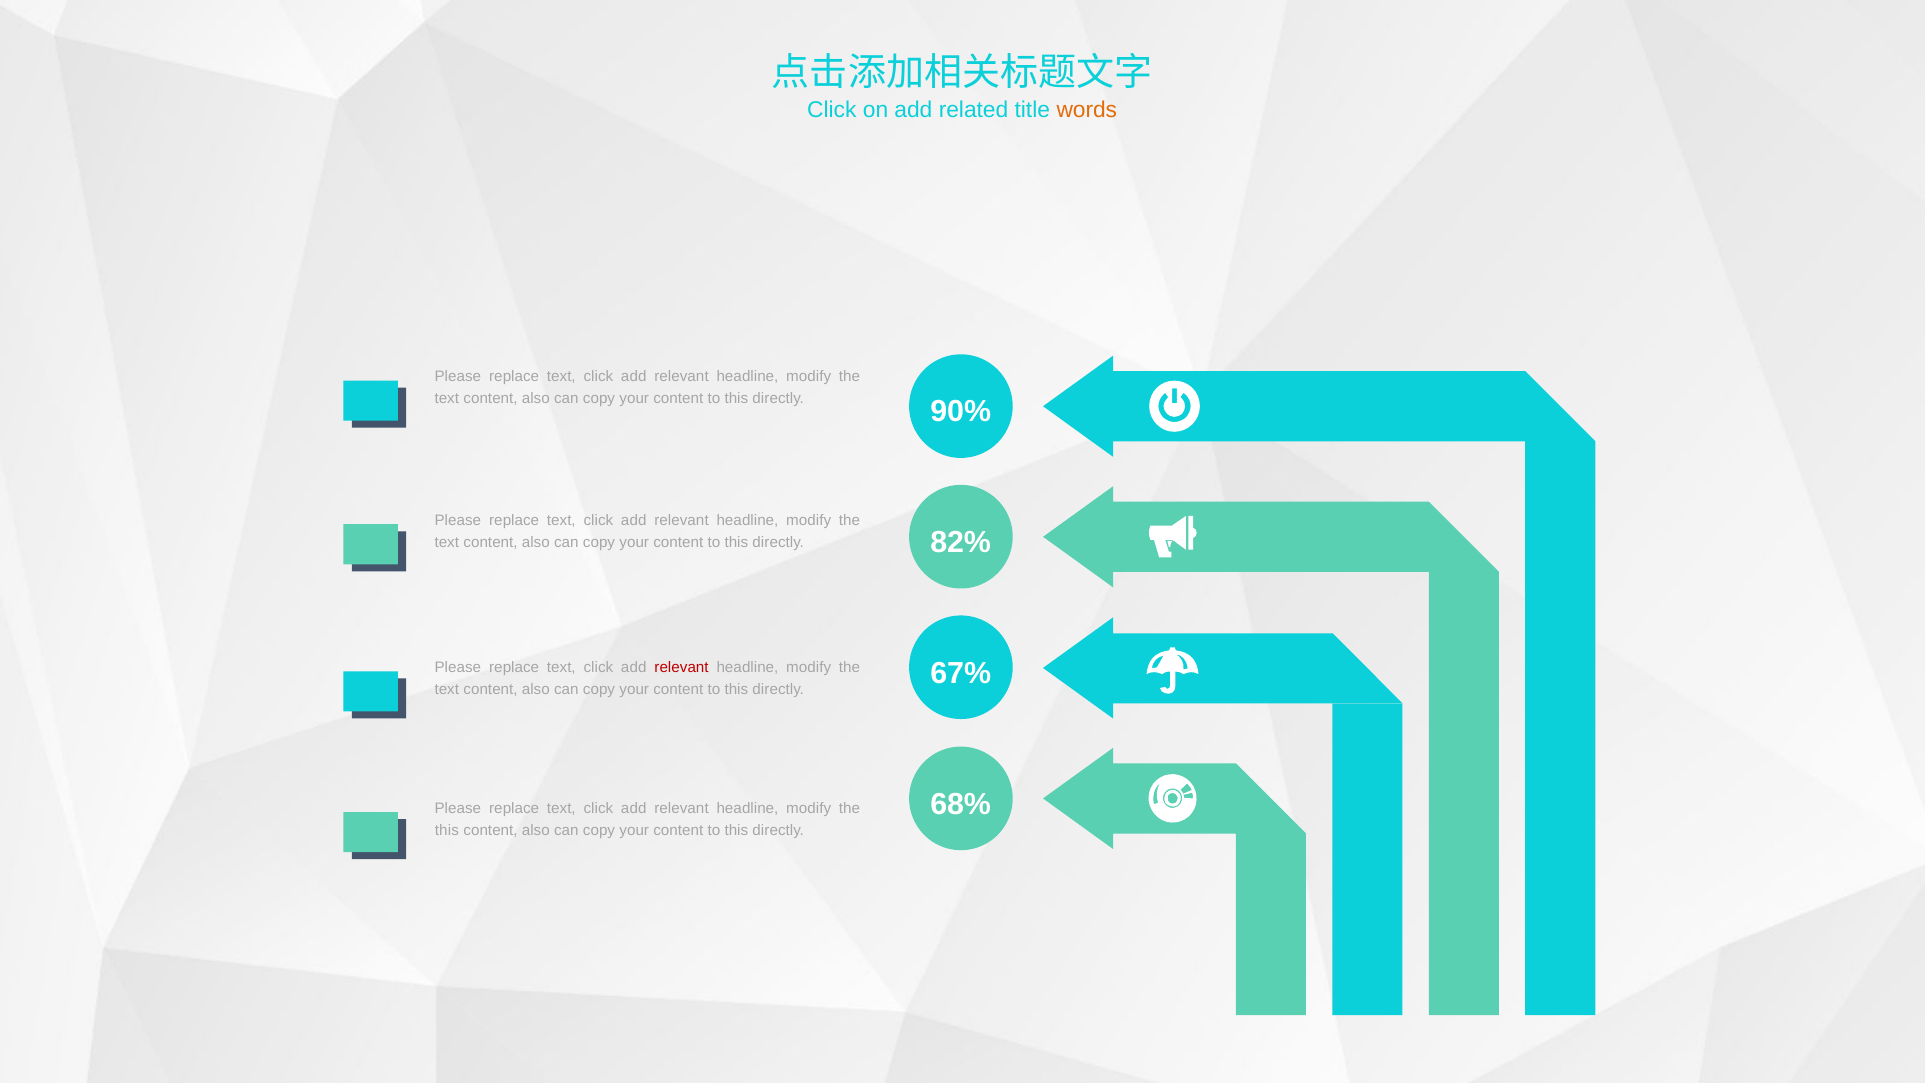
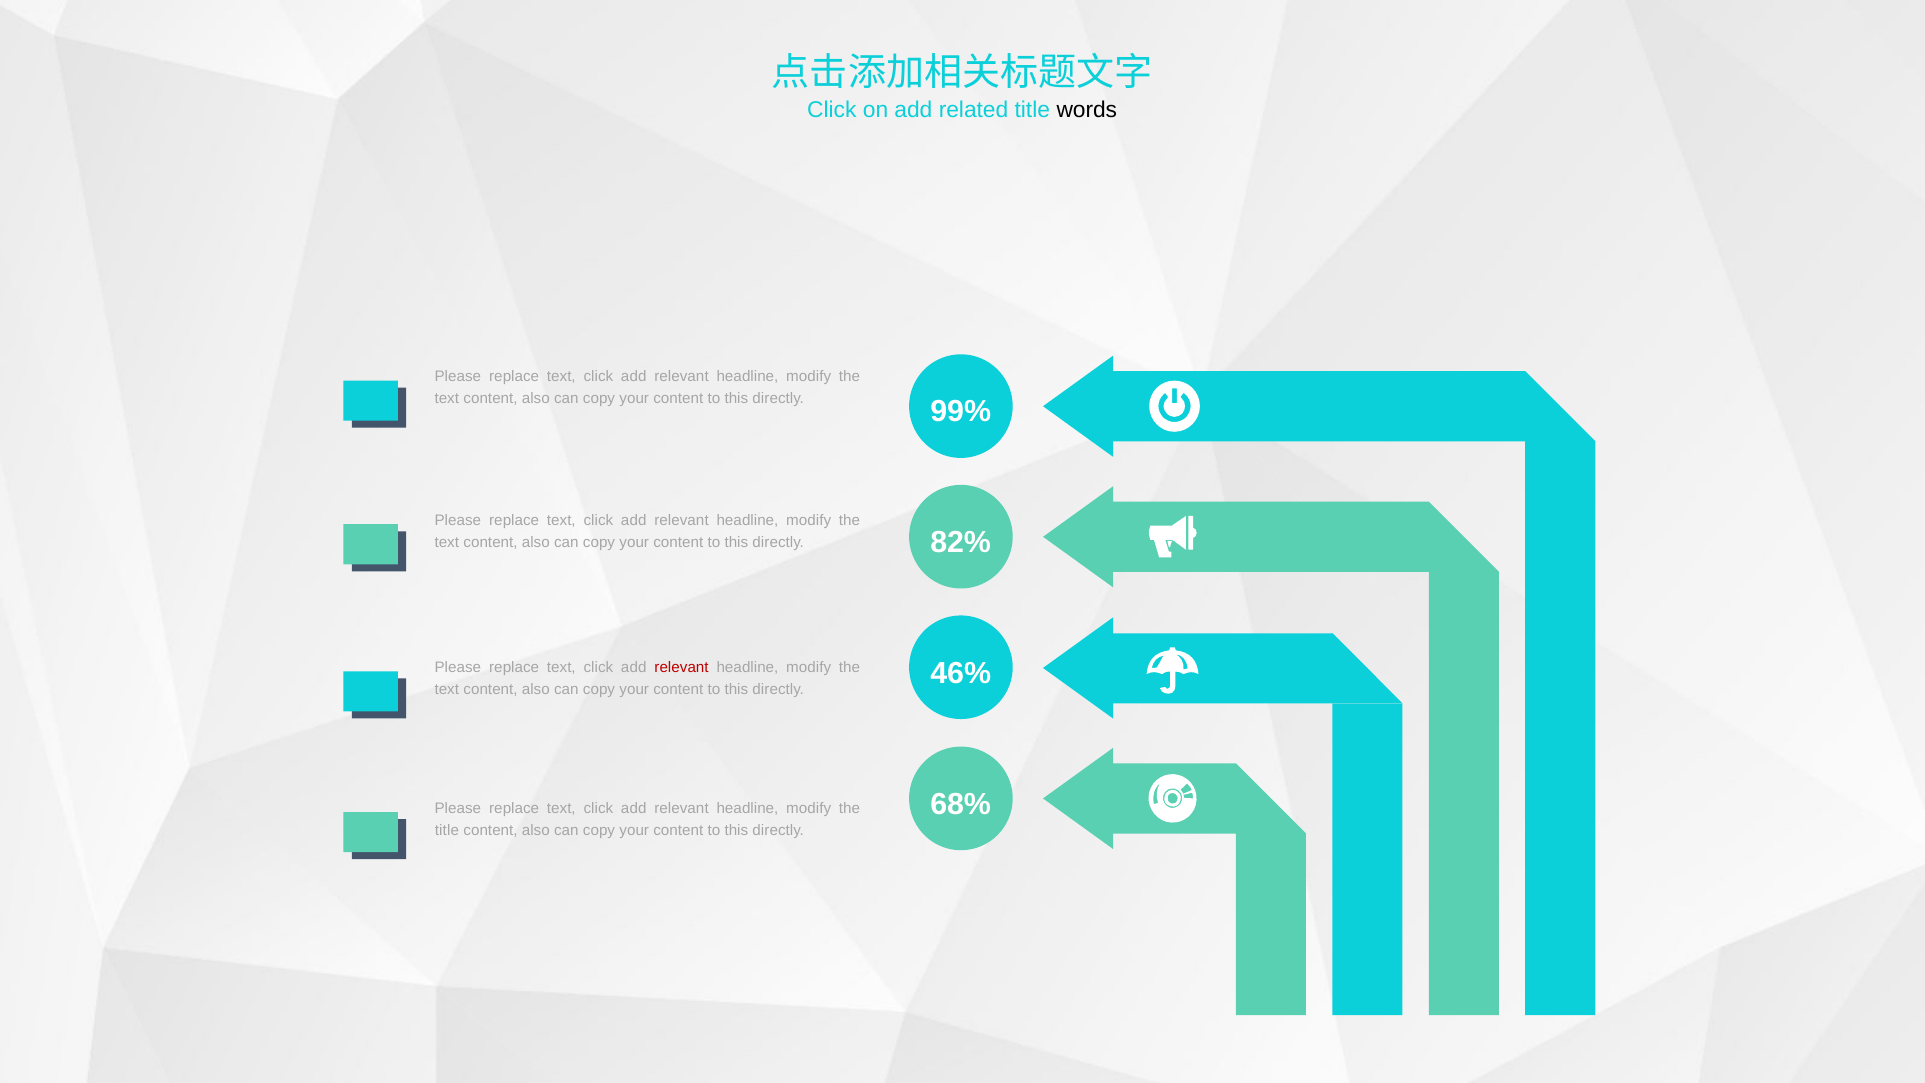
words colour: orange -> black (1087, 110)
90%: 90% -> 99% (961, 412)
67%: 67% -> 46% (961, 673)
this: this -> title (447, 830)
